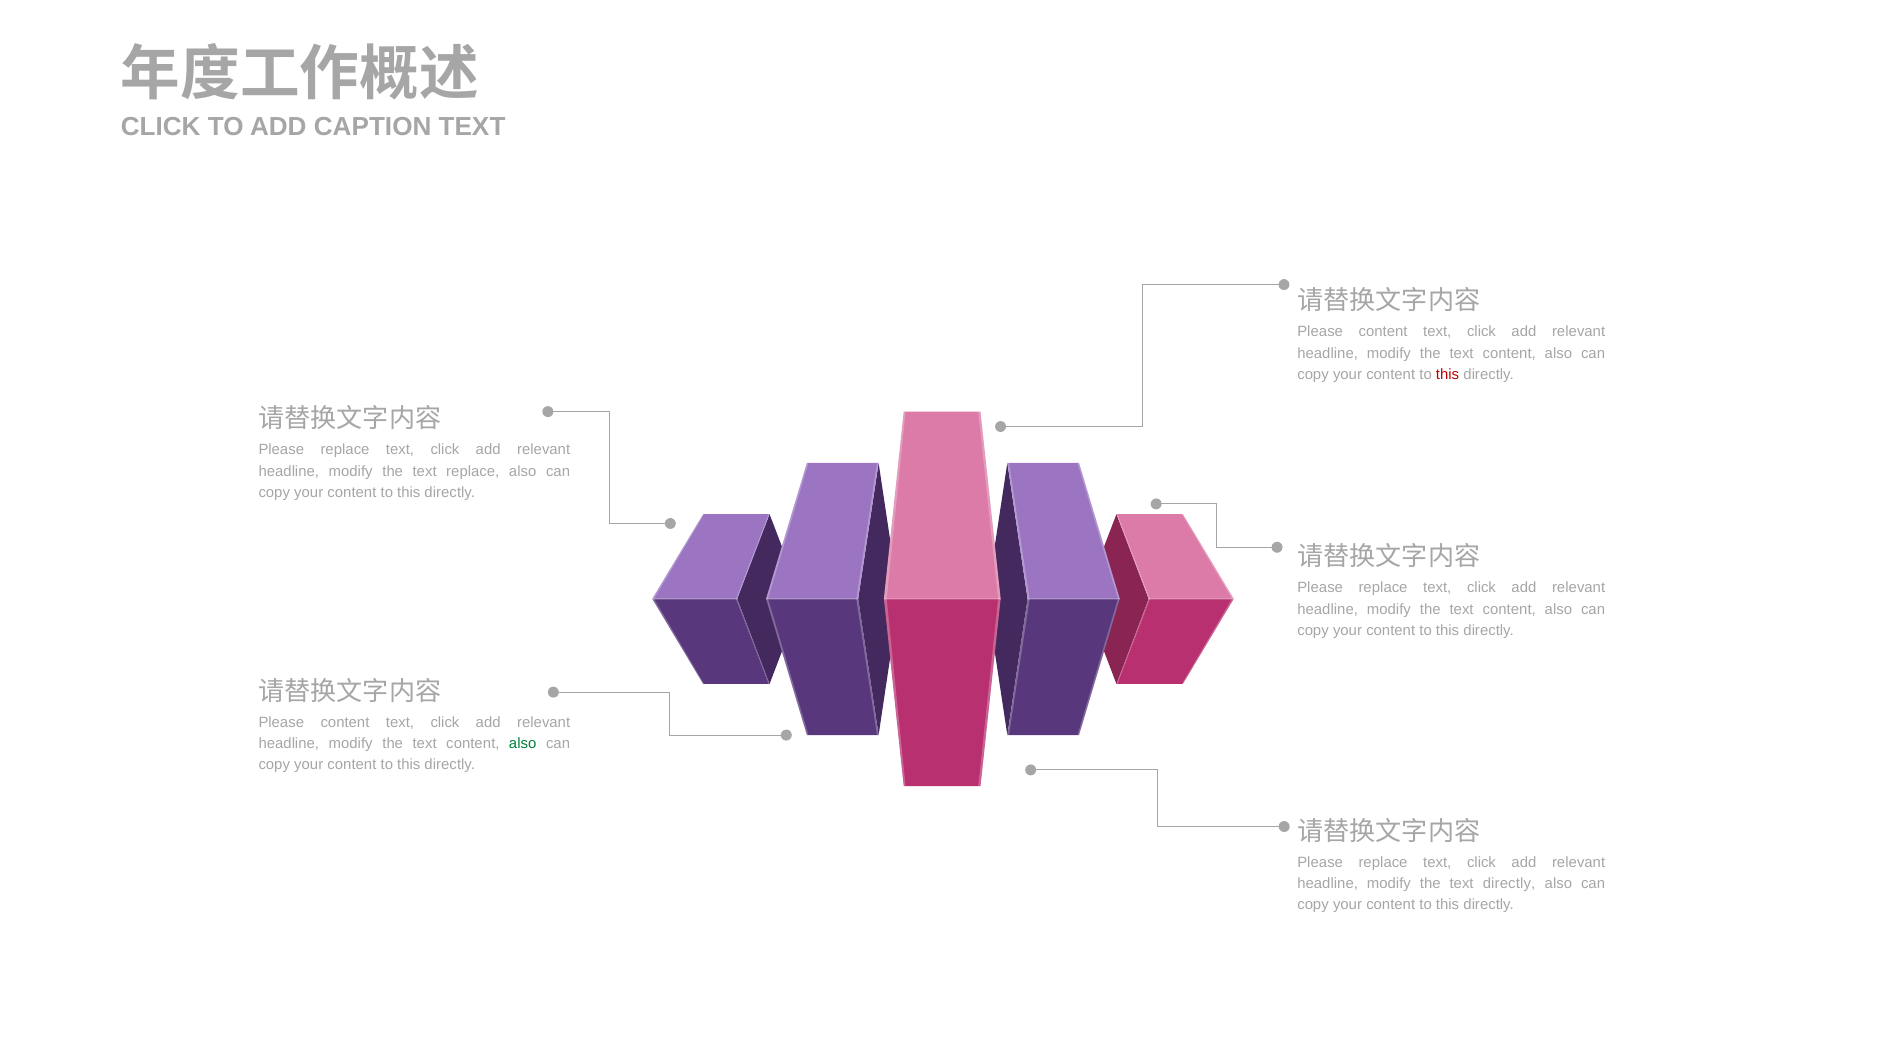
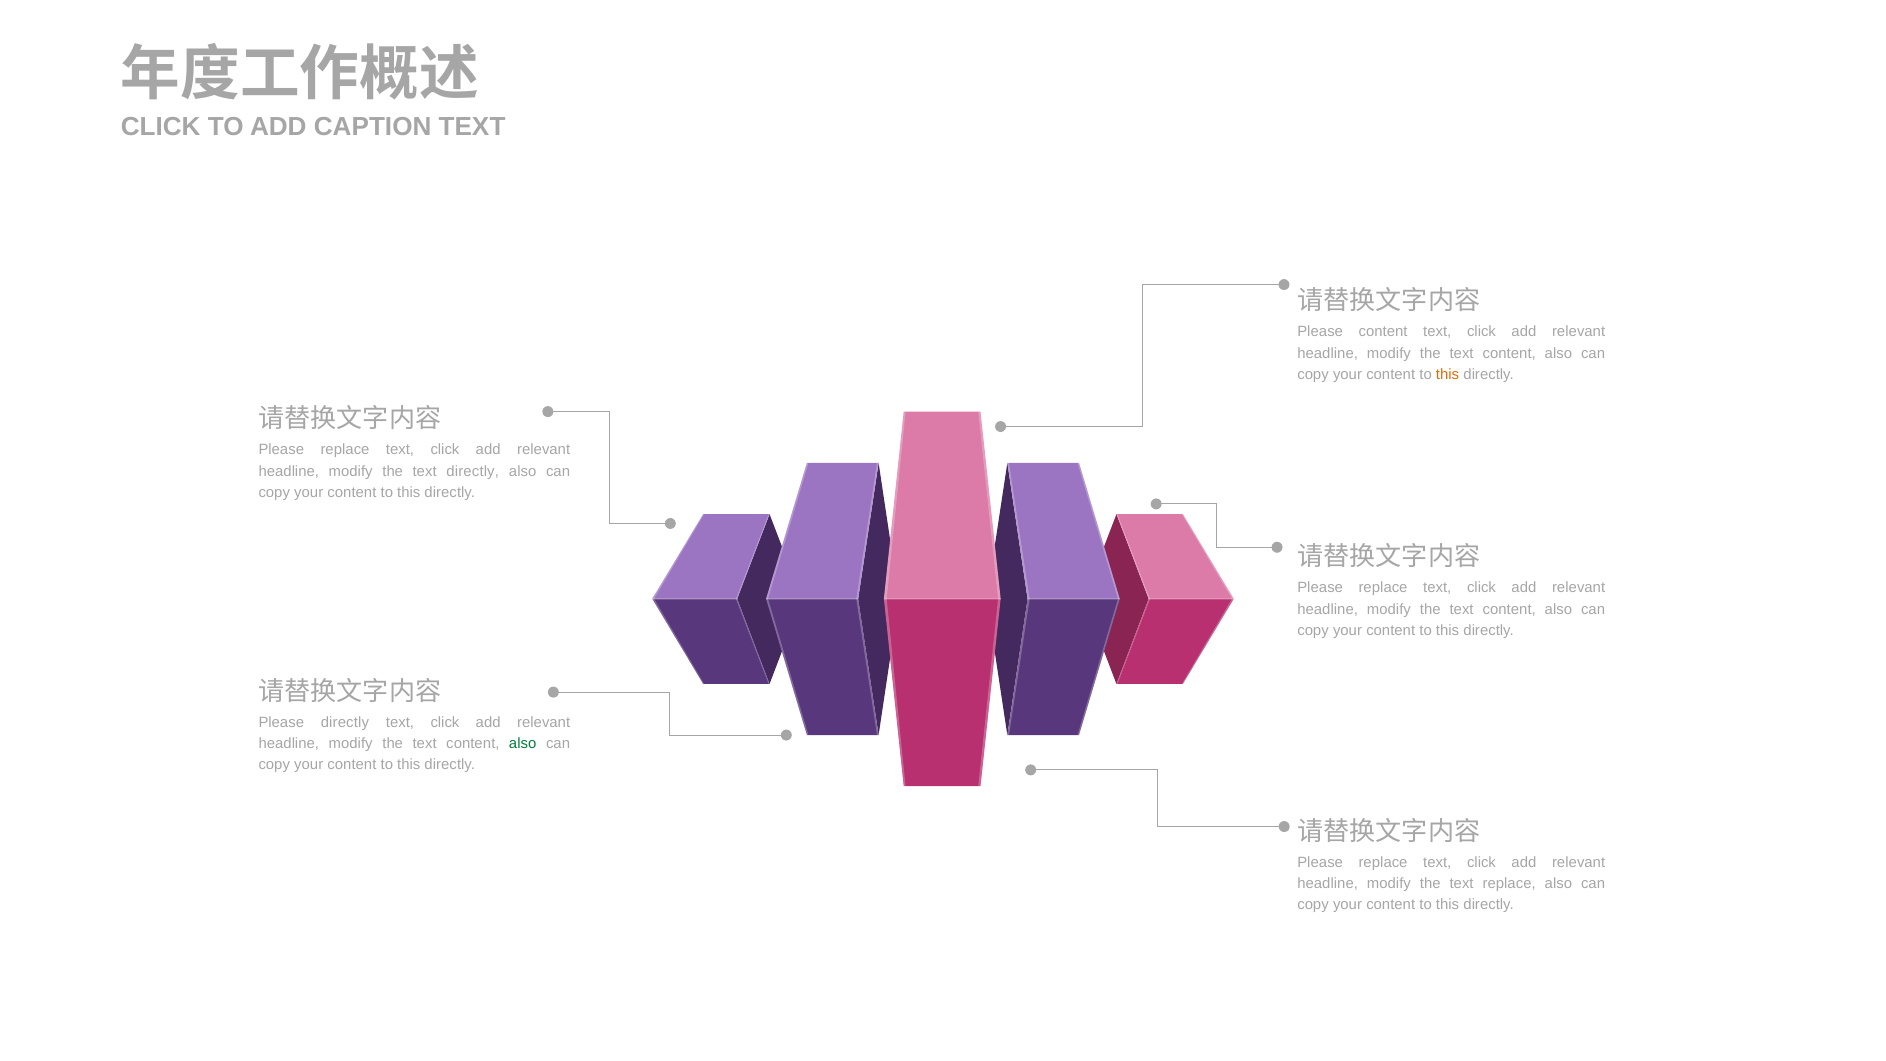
this colour: red -> orange (1448, 375)
text replace: replace -> directly (473, 471)
content: content -> directly (345, 722)
text directly: directly -> replace (1509, 883)
